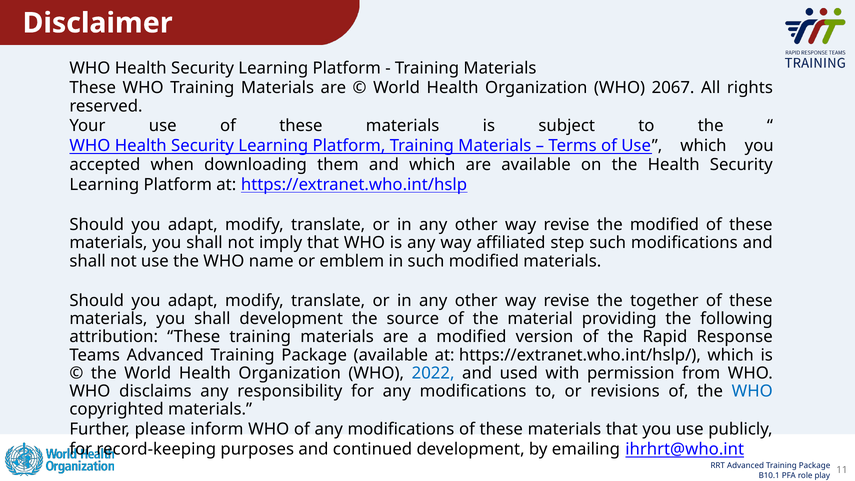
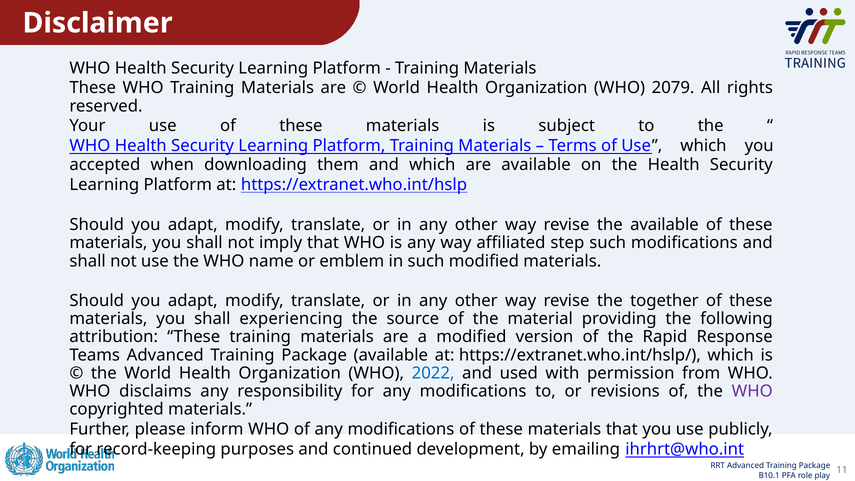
2067: 2067 -> 2079 (673, 88)
the modified: modified -> available (664, 225)
shall development: development -> experiencing (291, 319)
WHO colour: blue -> purple (752, 391)
